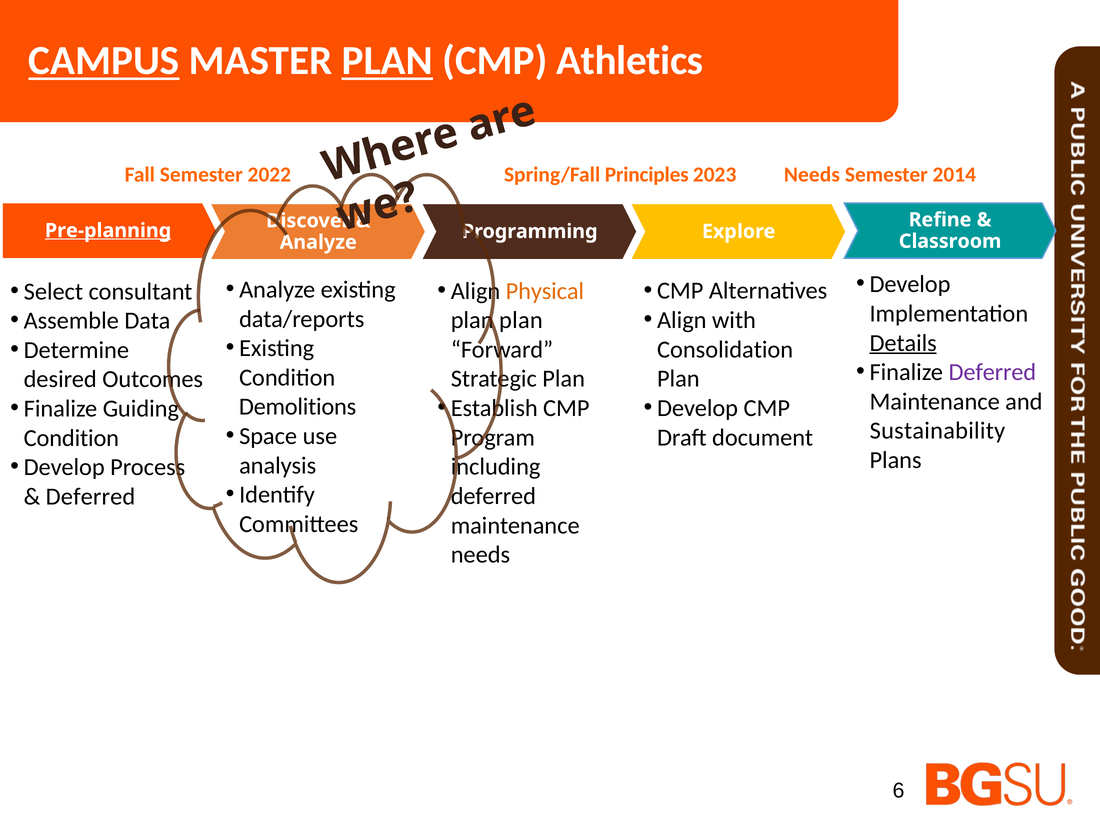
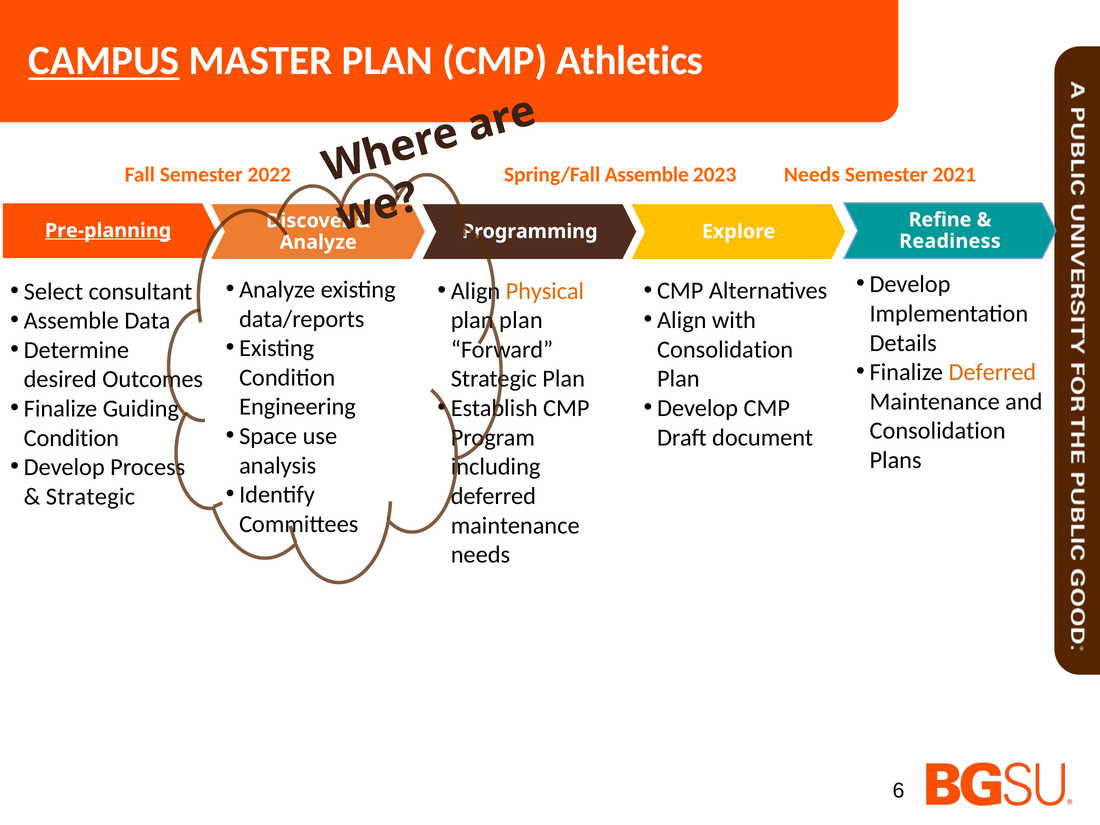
PLAN underline: present -> none (387, 61)
Spring/Fall Principles: Principles -> Assemble (647, 175)
2014: 2014 -> 2021 (954, 175)
Classroom: Classroom -> Readiness (950, 241)
Details underline: present -> none (903, 343)
Deferred colour: purple -> orange (992, 372)
Demolitions: Demolitions -> Engineering (297, 407)
Sustainability: Sustainability -> Consolidation (938, 431)
Deferred: Deferred -> Strategic (90, 497)
